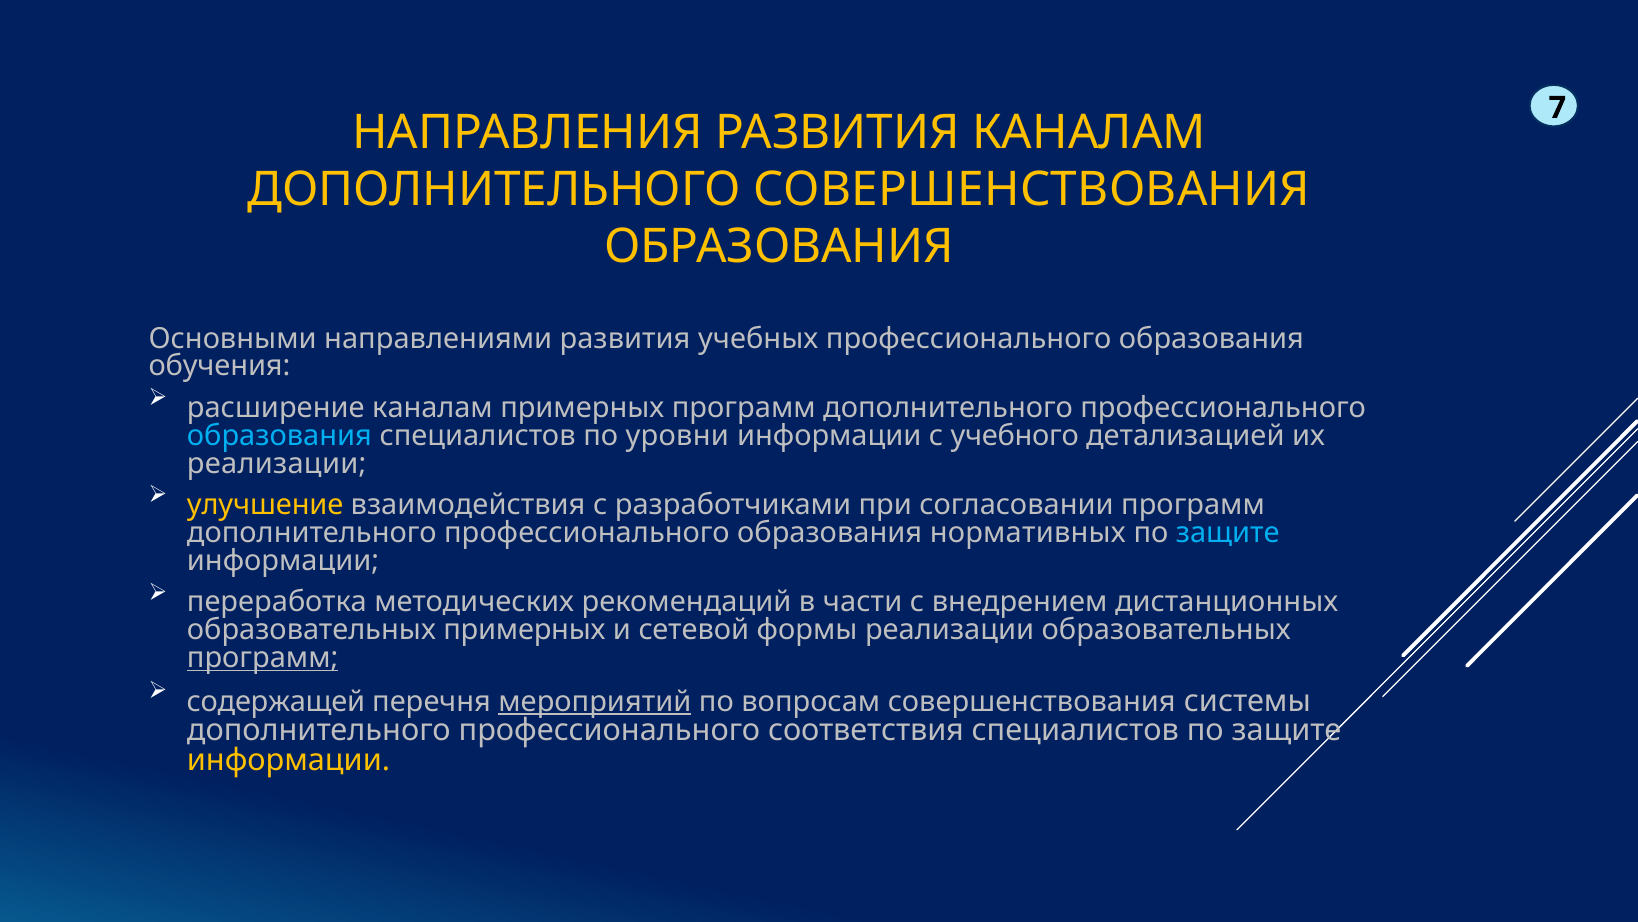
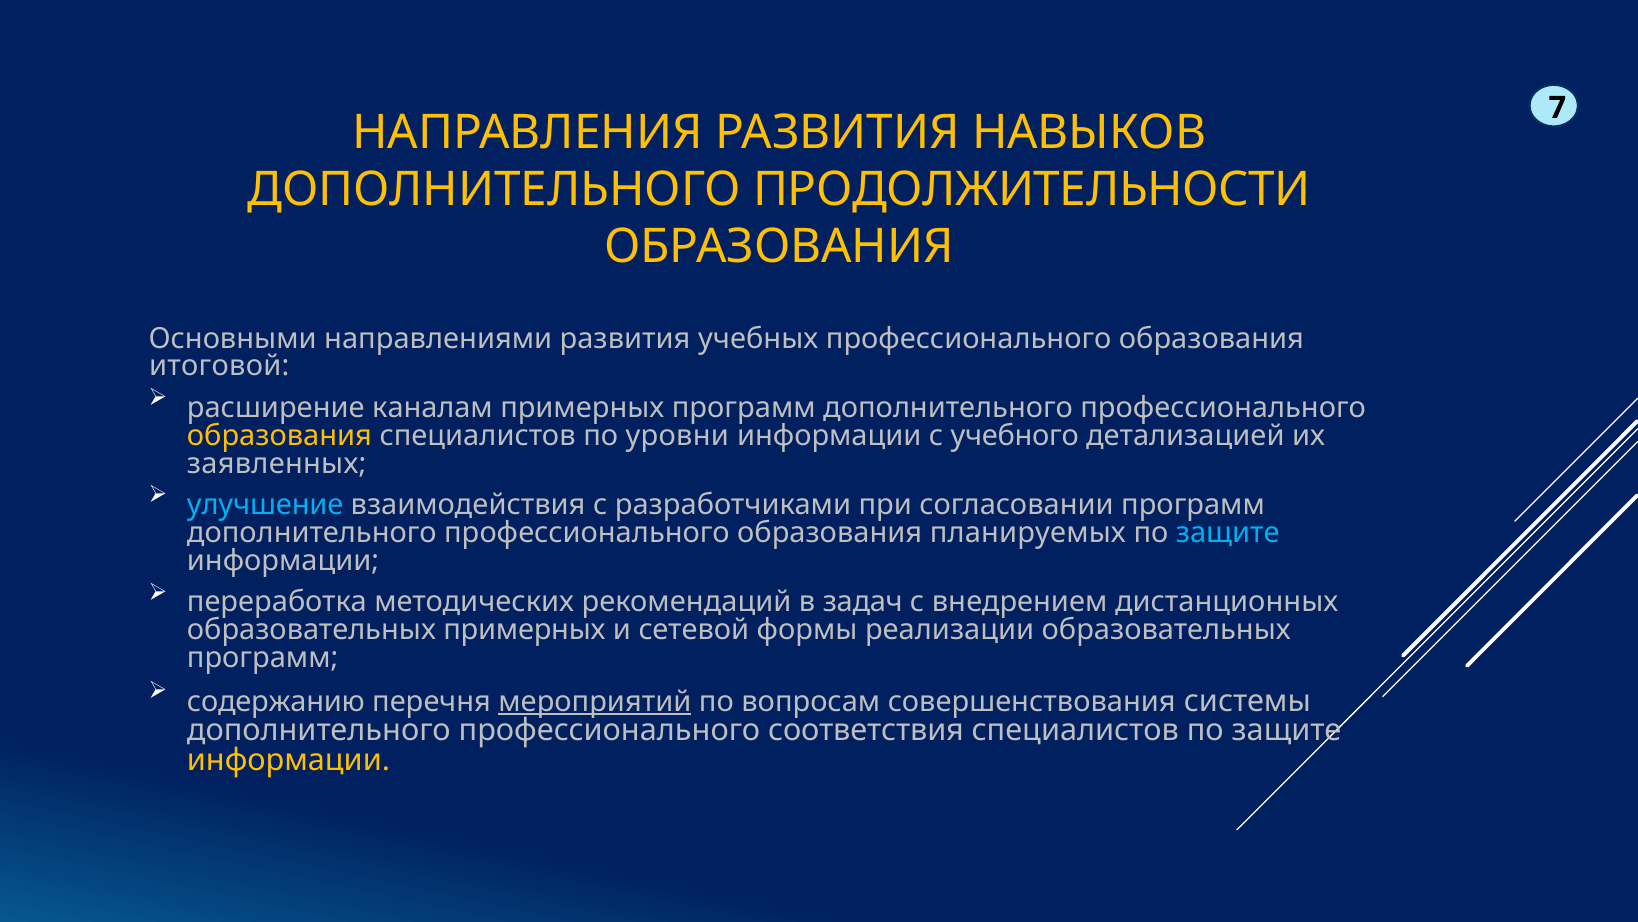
РАЗВИТИЯ КАНАЛАМ: КАНАЛАМ -> НАВЫКОВ (1089, 132)
ДОПОЛНИТЕЛЬНОГО СОВЕРШЕНСТВОВАНИЯ: СОВЕРШЕНСТВОВАНИЯ -> ПРОДОЛЖИТЕЛЬНОСТИ (1032, 189)
обучения: обучения -> итоговой (219, 366)
образования colour: light blue -> yellow (279, 435)
реализации: реализации -> заявленных (277, 463)
улучшение colour: yellow -> light blue (265, 505)
нормативных: нормативных -> планируемых (1028, 533)
части: части -> задач (863, 602)
программ underline: present -> none (263, 658)
содержащей: содержащей -> содержанию (276, 701)
